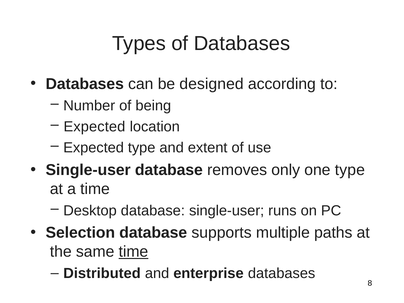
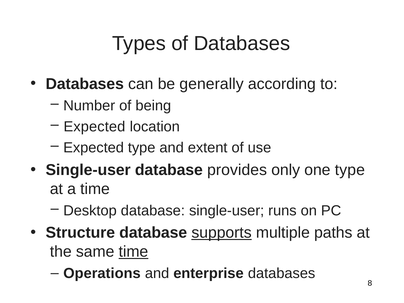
designed: designed -> generally (212, 84)
removes: removes -> provides (237, 170)
Selection: Selection -> Structure (80, 233)
supports underline: none -> present (222, 233)
Distributed: Distributed -> Operations (102, 273)
